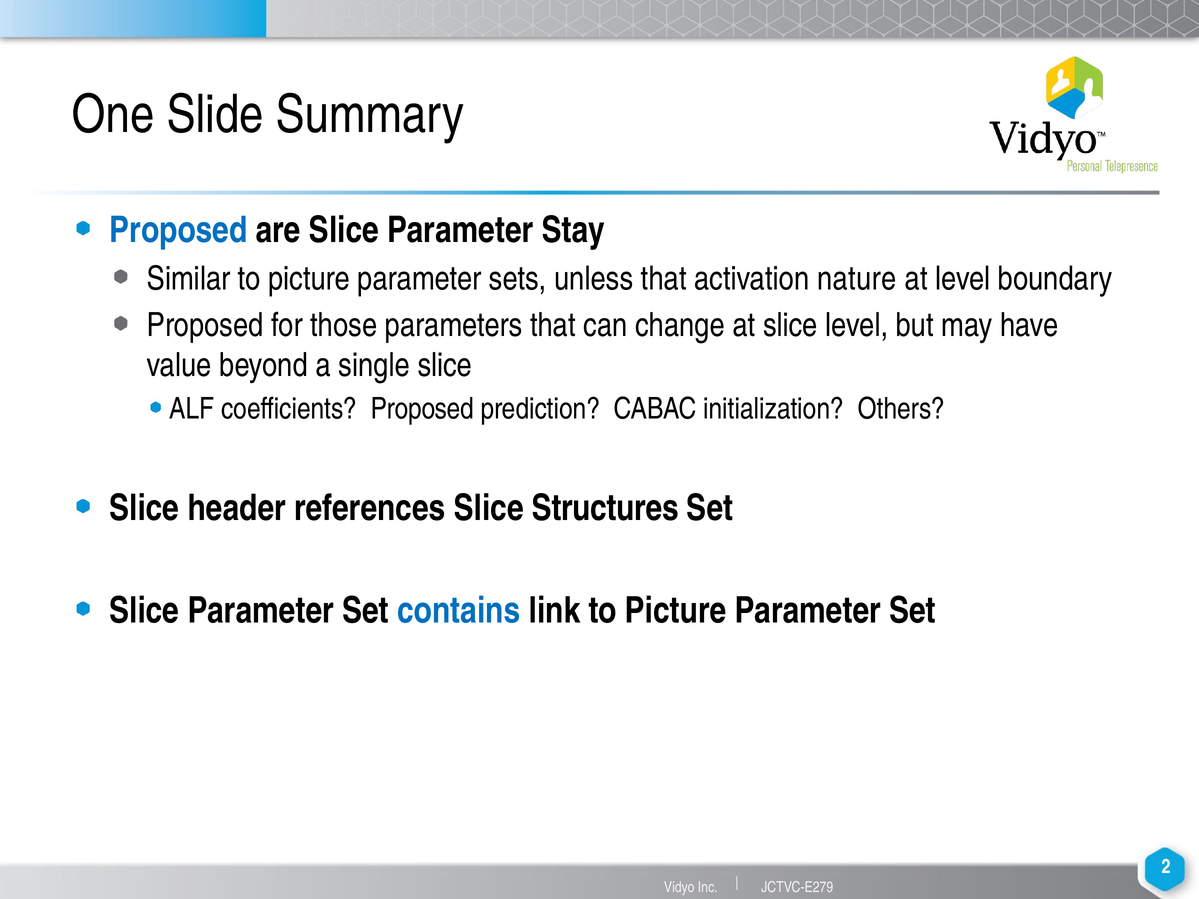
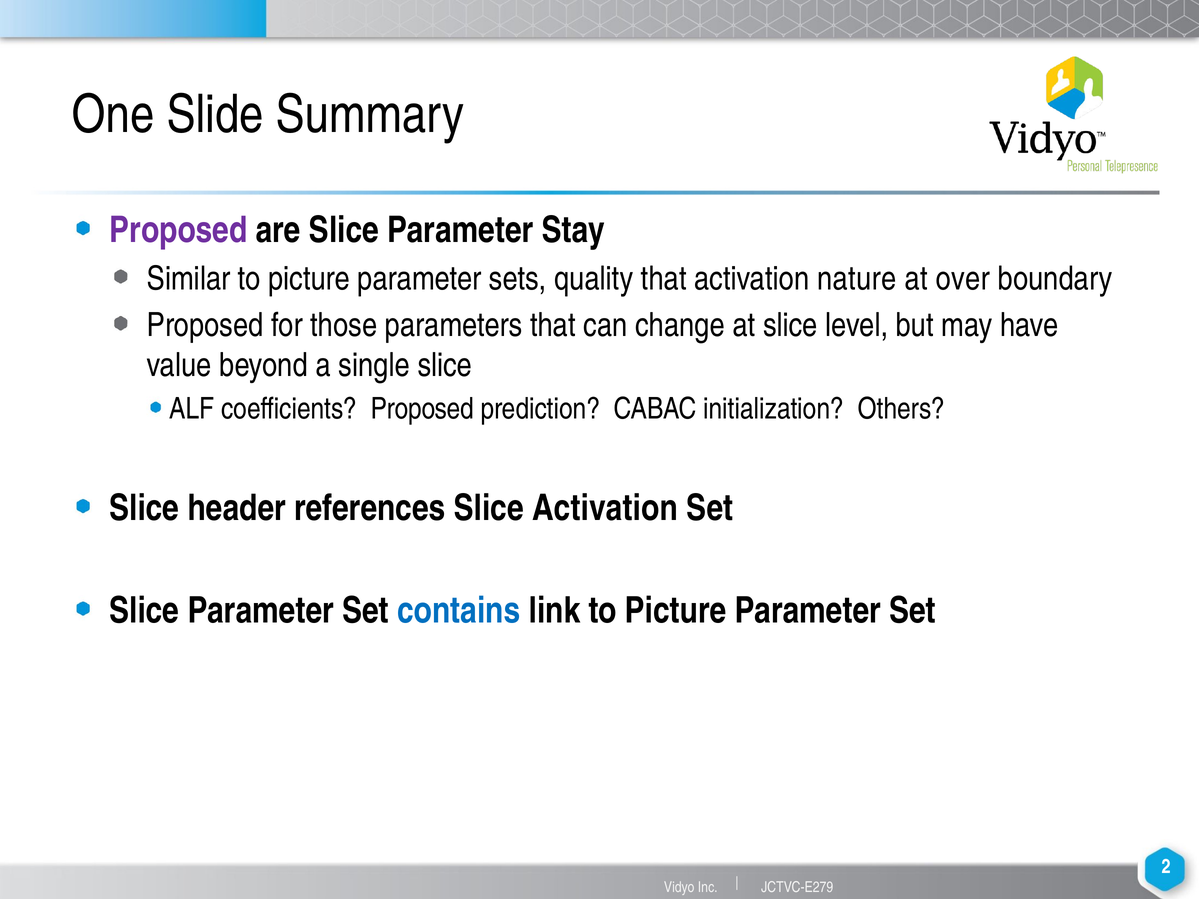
Proposed colour: blue -> purple (178, 230)
unless: unless -> quality (594, 279)
at level: level -> over (963, 279)
Slice Structures: Structures -> Activation (605, 508)
